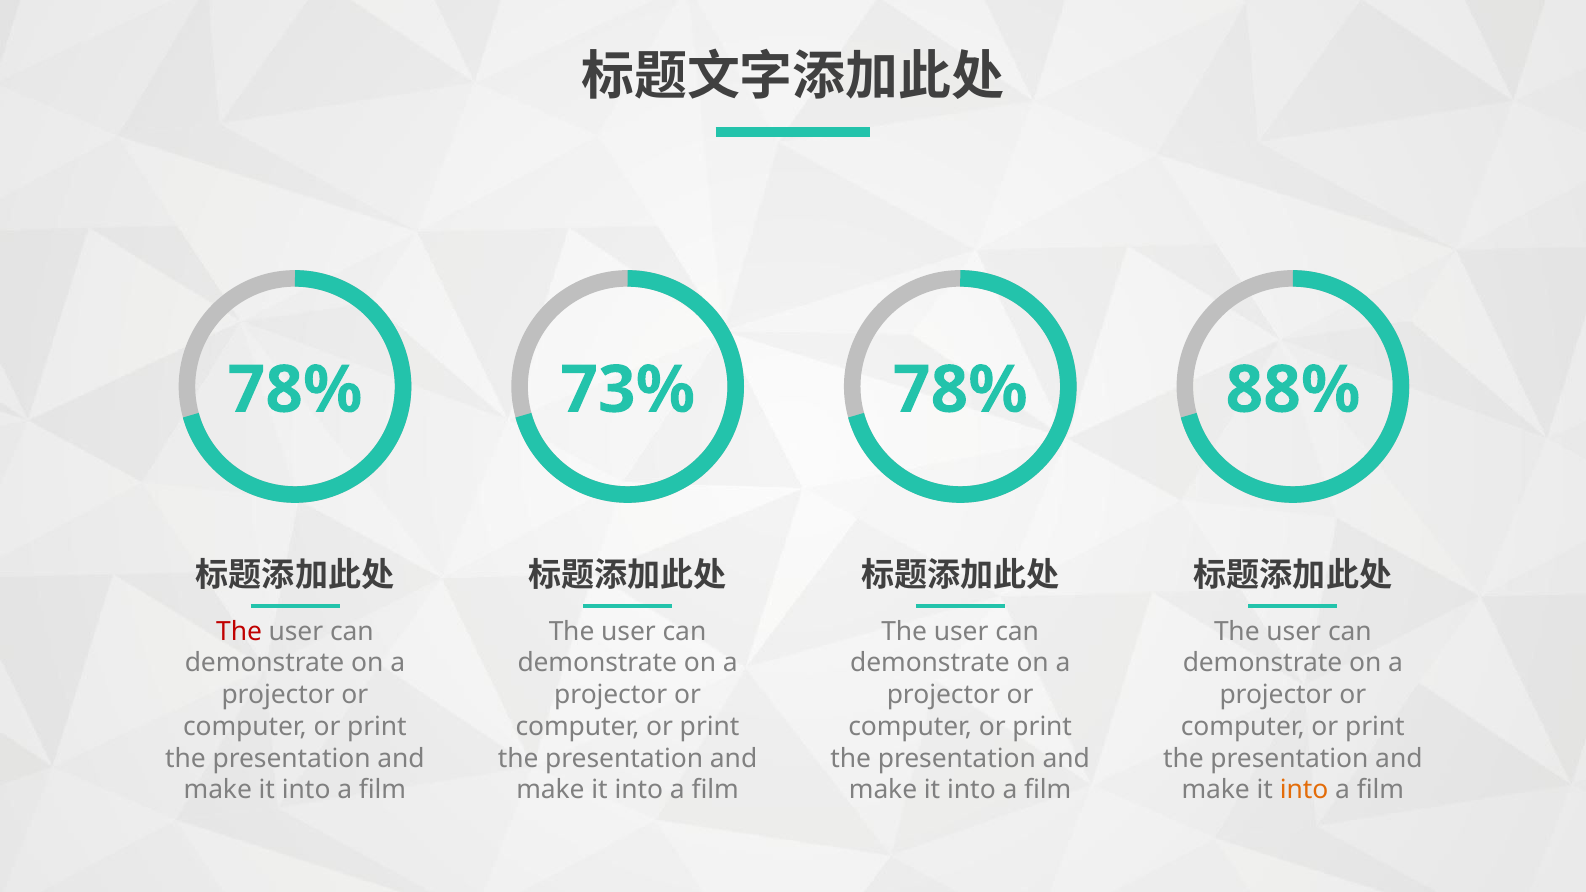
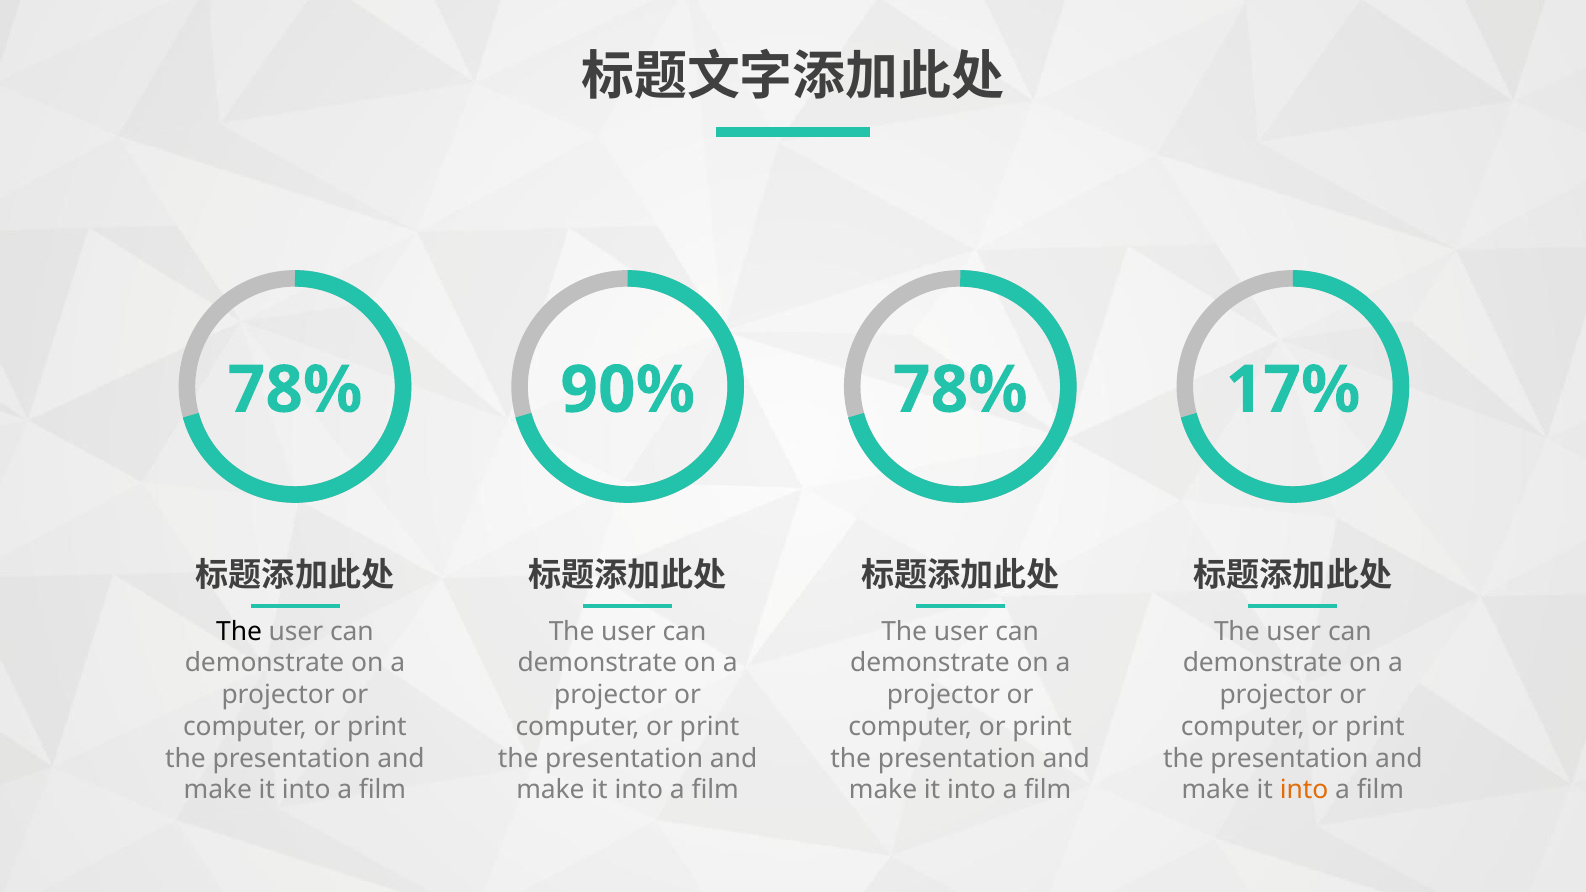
73%: 73% -> 90% (628, 390)
88%: 88% -> 17% (1293, 390)
The colour: red -> black (239, 632)
